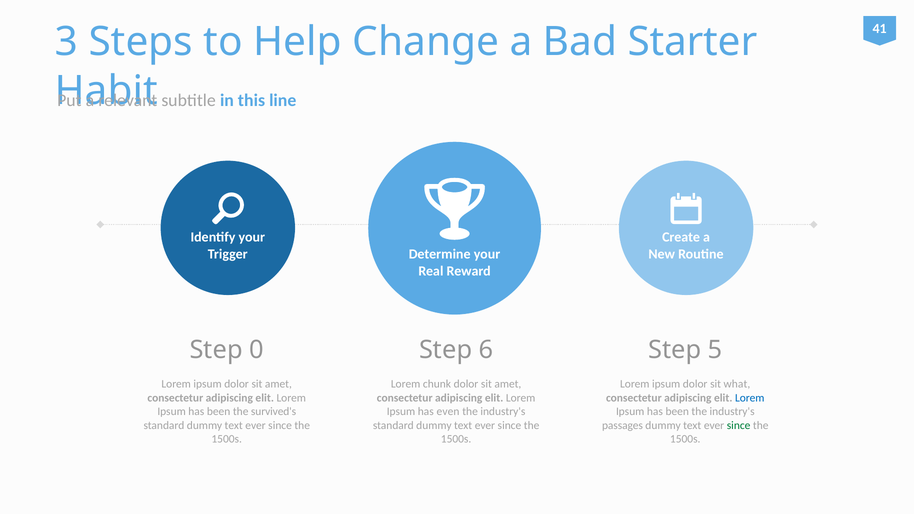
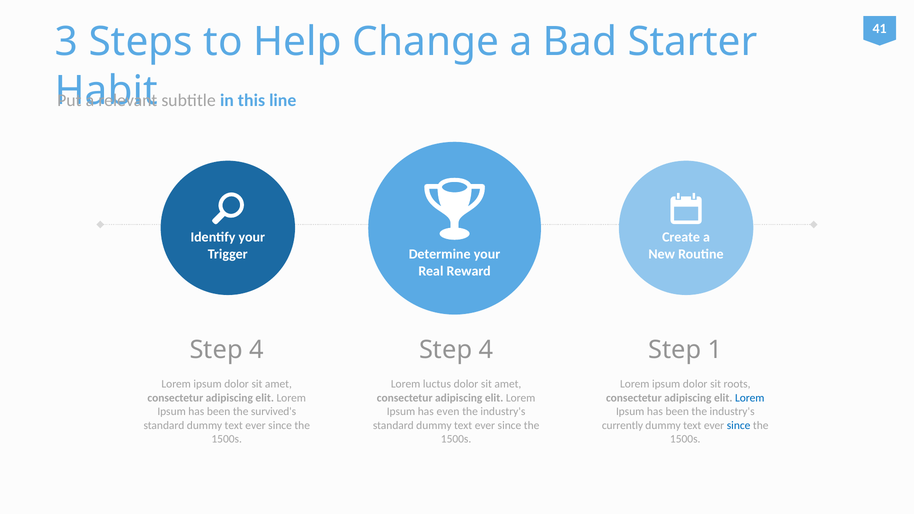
0: 0 -> 4 (257, 350)
6: 6 -> 4 (486, 350)
5: 5 -> 1 (715, 350)
chunk: chunk -> luctus (437, 384)
what: what -> roots (737, 384)
passages: passages -> currently (622, 425)
since colour: green -> blue (739, 425)
